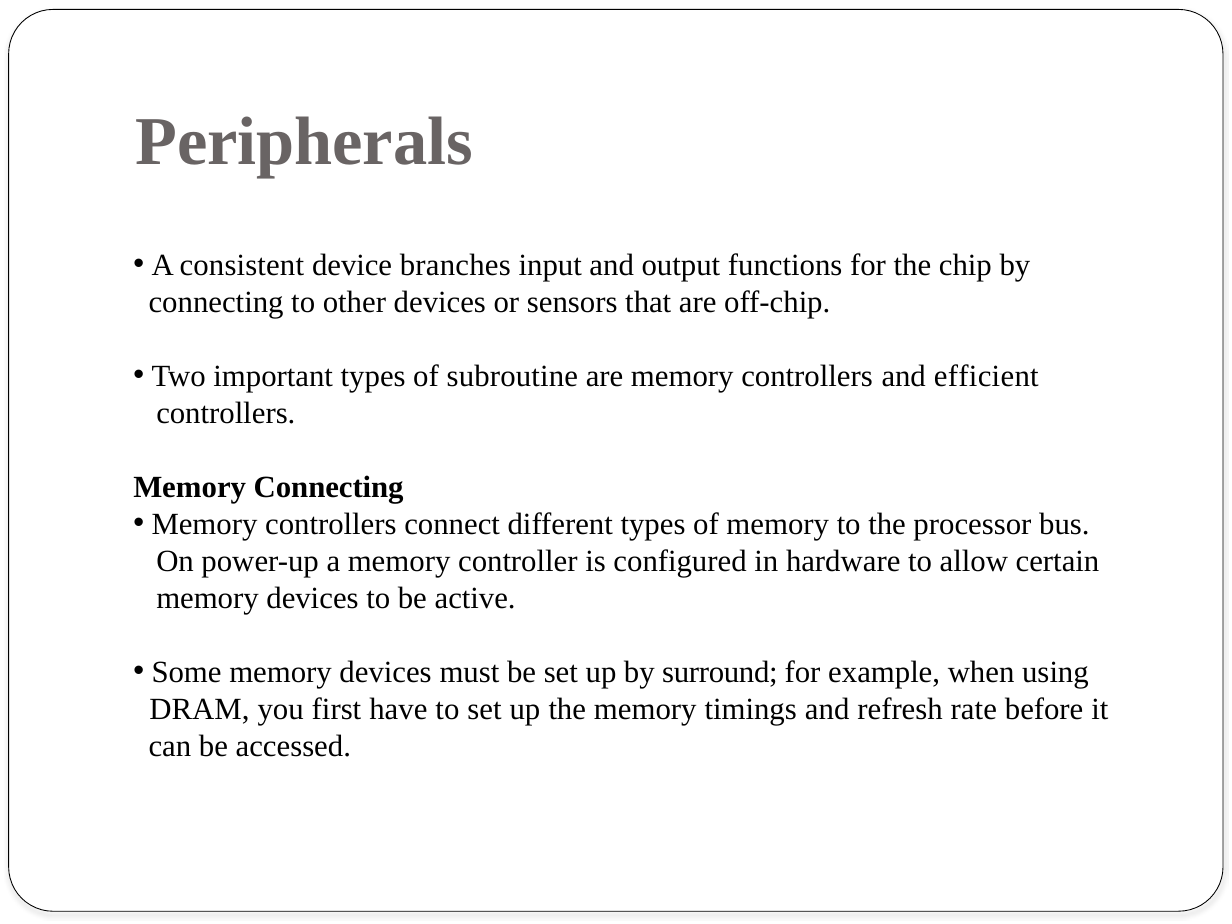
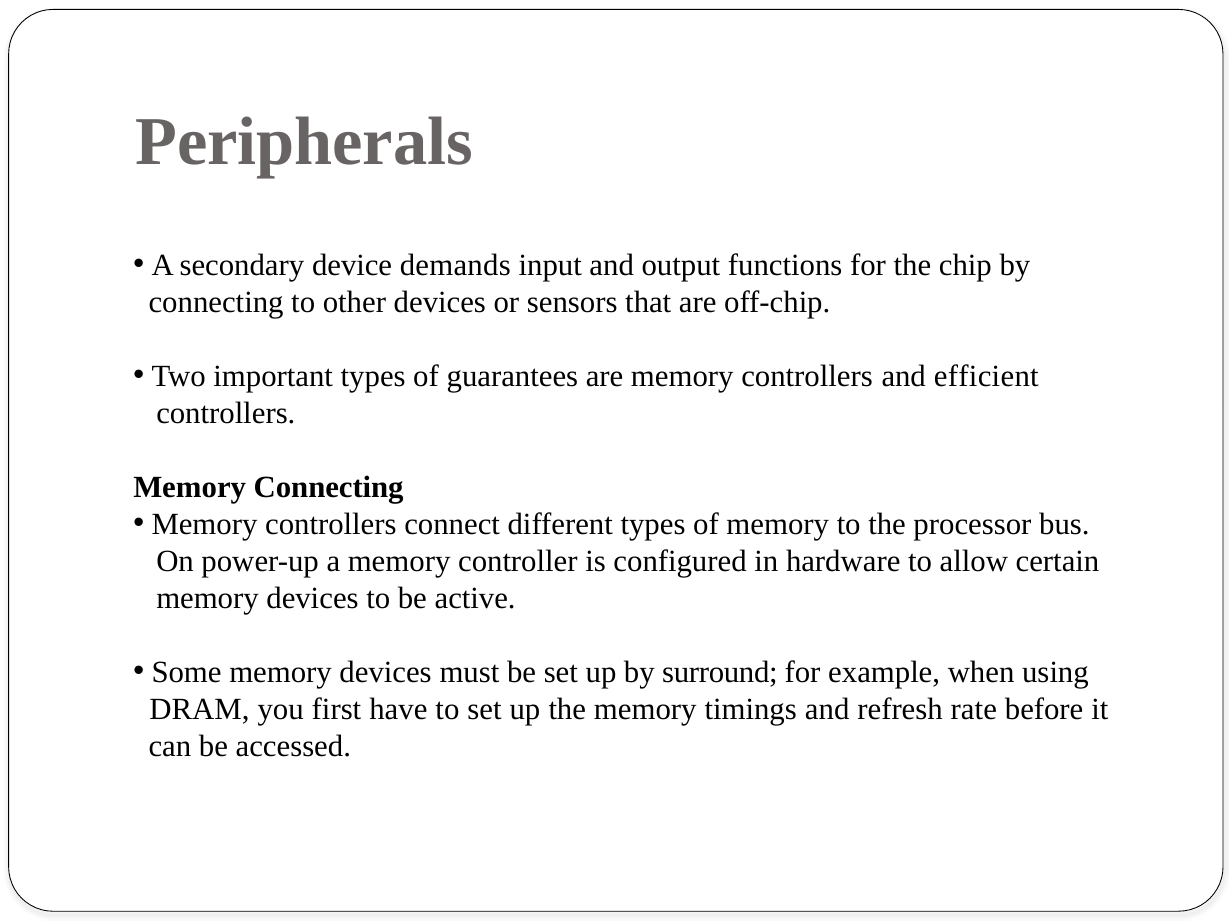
consistent: consistent -> secondary (242, 265)
branches: branches -> demands (455, 265)
subroutine: subroutine -> guarantees (512, 376)
